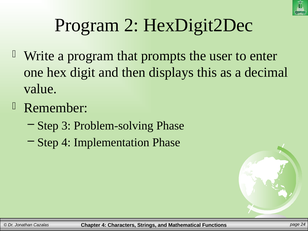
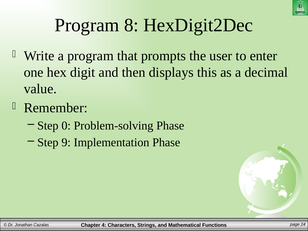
2: 2 -> 8 (131, 25)
3: 3 -> 0 (66, 126)
Step 4: 4 -> 9 (66, 142)
